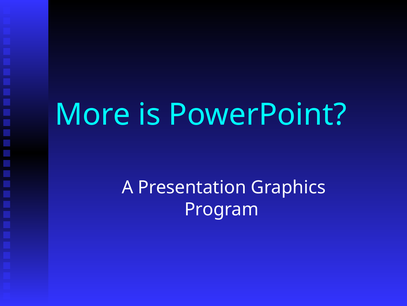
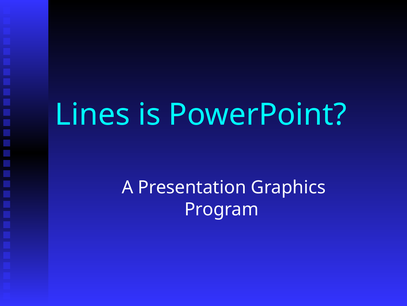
More: More -> Lines (93, 114)
